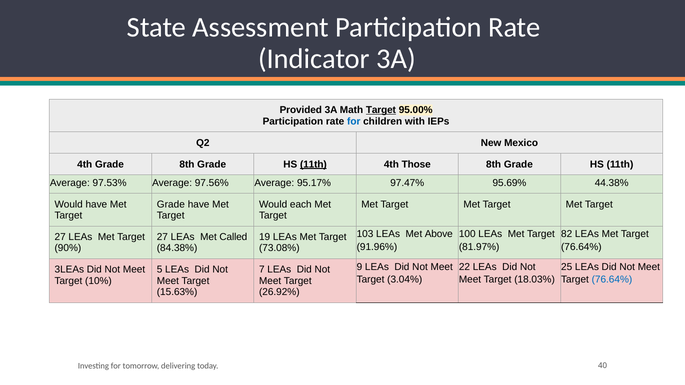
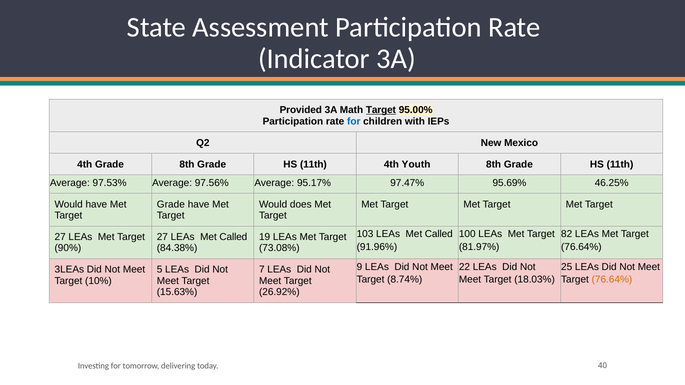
11th underline: present -> none (313, 164)
Those: Those -> Youth (416, 164)
44.38%: 44.38% -> 46.25% (612, 183)
each: each -> does (301, 204)
103 LEAs Met Above: Above -> Called (439, 234)
3.04%: 3.04% -> 8.74% (405, 280)
76.64% colour: blue -> orange (612, 280)
